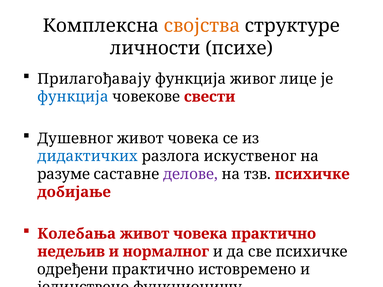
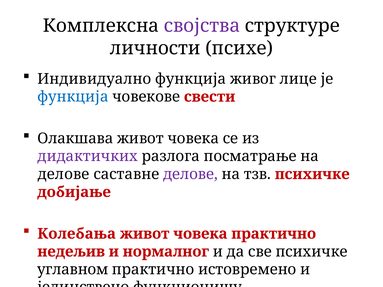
својства colour: orange -> purple (202, 26)
Прилагођавају: Прилагођавају -> Индивидуално (94, 79)
Душевног: Душевног -> Олакшава (75, 139)
дидактичких colour: blue -> purple (88, 156)
искуственог: искуственог -> посматрање (250, 156)
разуме: разуме -> делове (63, 174)
одређени: одређени -> углавном (73, 270)
